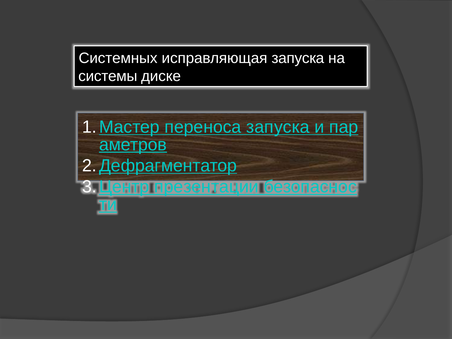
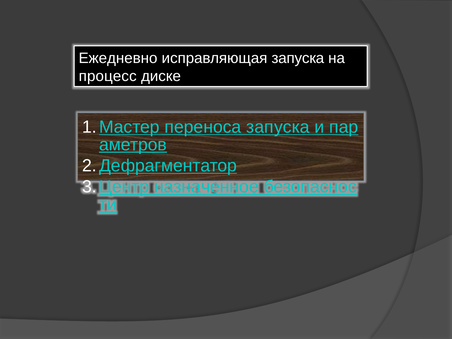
Системных: Системных -> Ежедневно (118, 58)
системы: системы -> процесс (108, 76)
презентации: презентации -> назначенное (206, 187)
